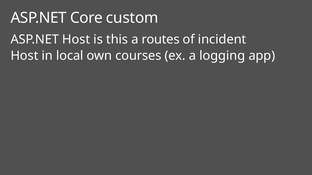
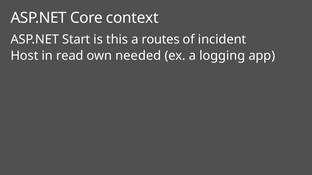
custom: custom -> context (132, 18)
ASP.NET Host: Host -> Start (76, 40)
local: local -> read (70, 56)
courses: courses -> needed (138, 56)
